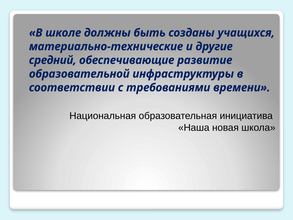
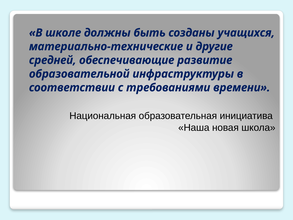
средний: средний -> средней (53, 60)
